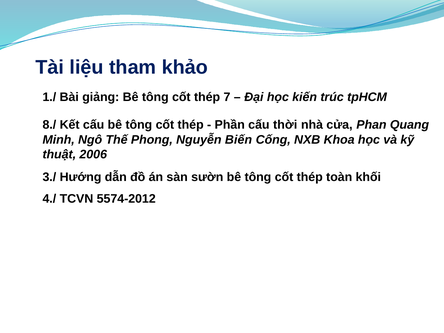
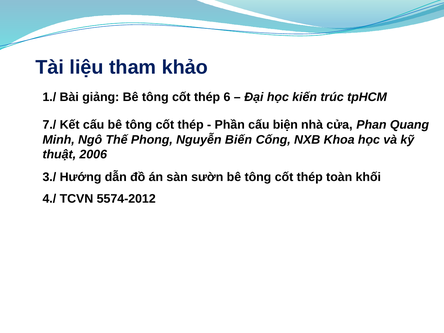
7: 7 -> 6 (227, 97)
8./: 8./ -> 7./ (49, 125)
thời: thời -> biện (285, 125)
